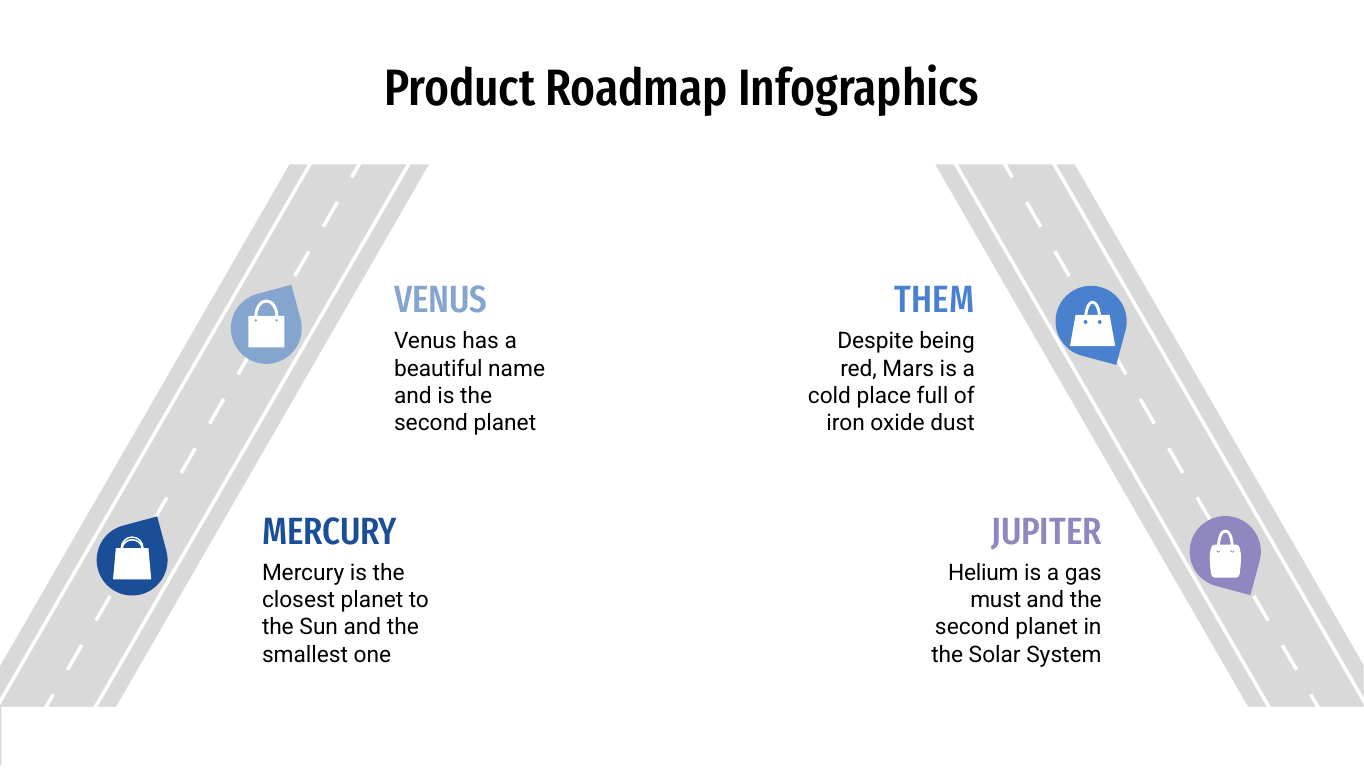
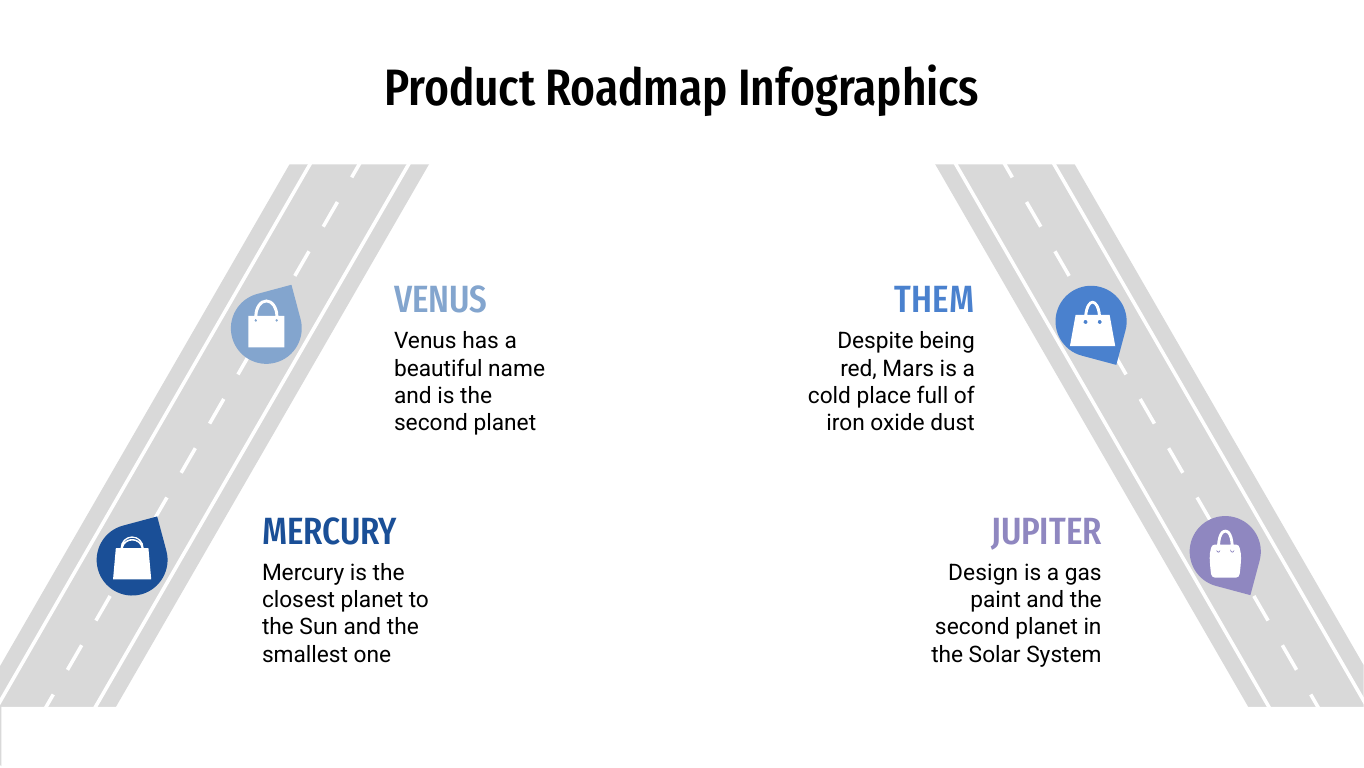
Helium: Helium -> Design (983, 572)
must: must -> paint (996, 599)
